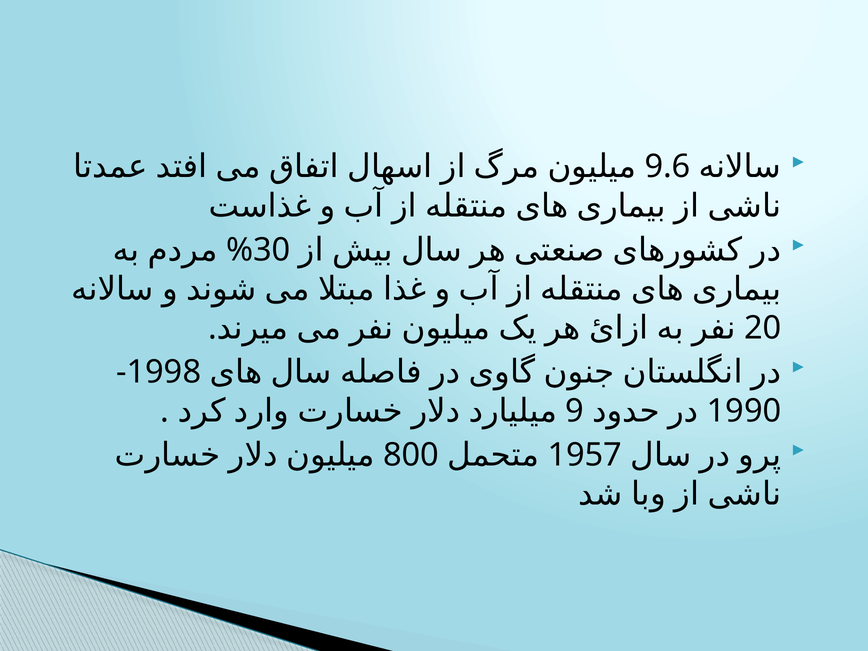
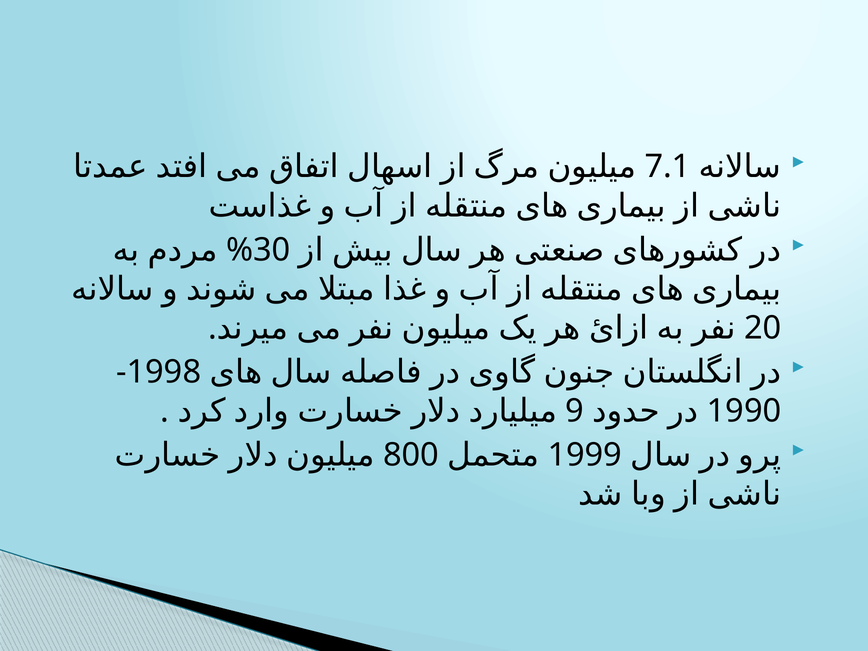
9.6: 9.6 -> 7.1 (668, 167)
1957: 1957 -> 1999 (585, 455)
